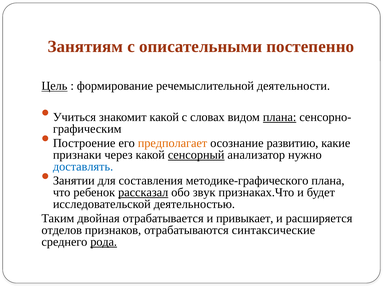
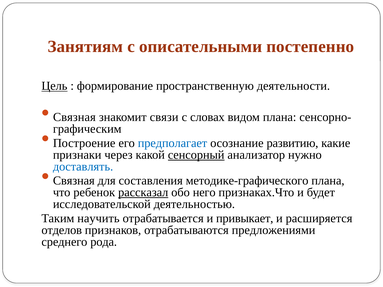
речемыслительной: речемыслительной -> пространственную (205, 86)
Учиться: Учиться -> Связная (74, 117)
знакомит какой: какой -> связи (164, 117)
плана underline: present -> none (280, 117)
предполагает colour: orange -> blue (173, 143)
Занятии: Занятии -> Связная (74, 181)
звук: звук -> него (204, 193)
двойная: двойная -> научить (98, 219)
синтаксические: синтаксические -> предложениями (274, 230)
рода underline: present -> none (104, 242)
